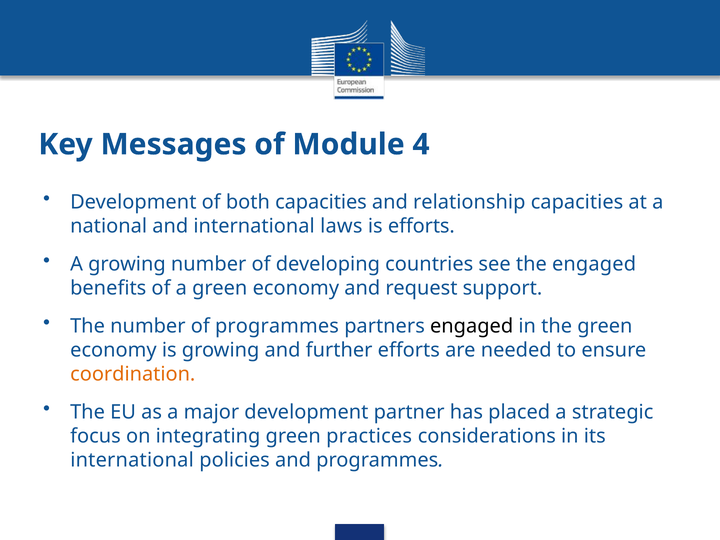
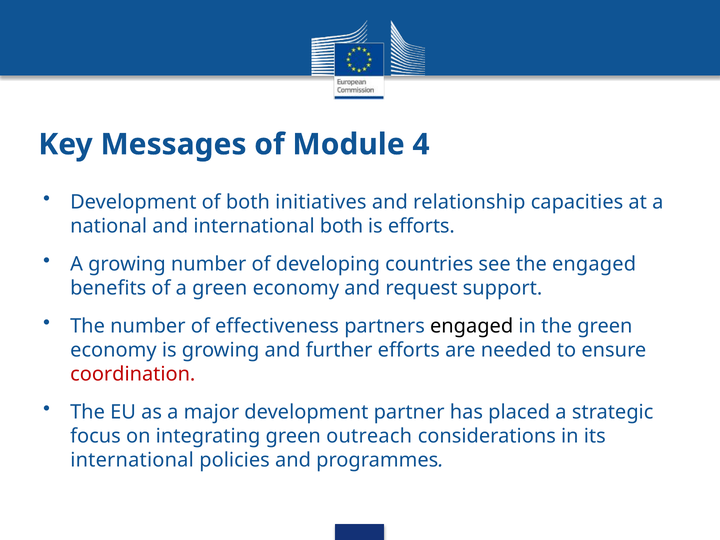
both capacities: capacities -> initiatives (321, 202)
international laws: laws -> both (342, 226)
of programmes: programmes -> effectiveness (277, 326)
coordination colour: orange -> red (133, 374)
practices: practices -> outreach (369, 436)
